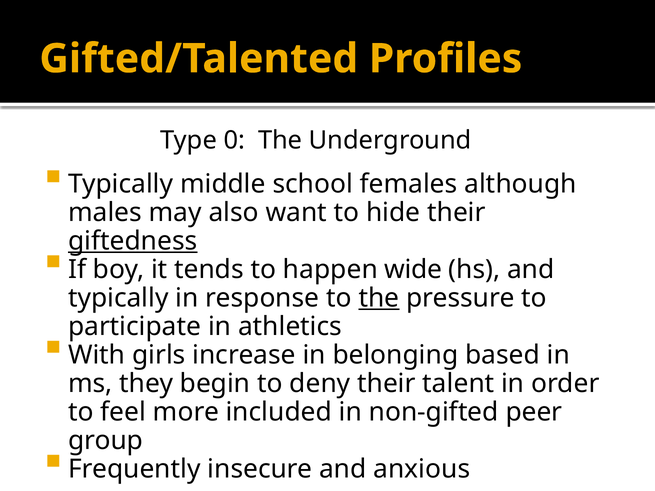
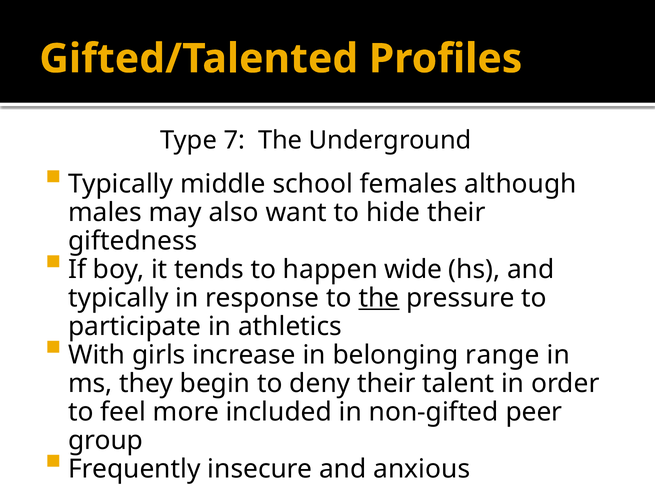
0: 0 -> 7 (234, 140)
giftedness underline: present -> none (133, 241)
based: based -> range (502, 355)
